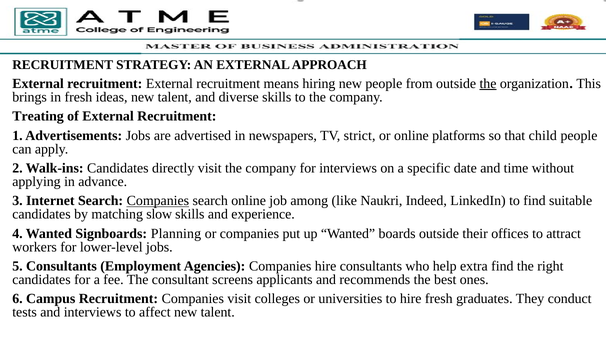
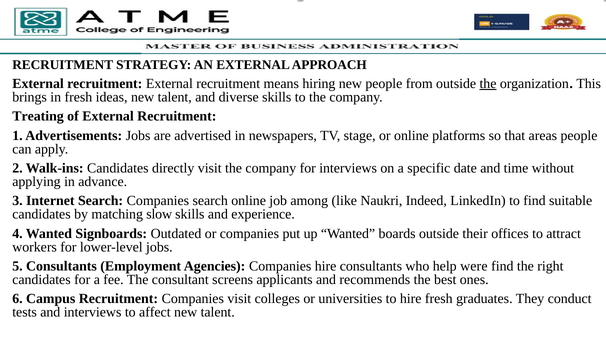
strict: strict -> stage (360, 135)
child: child -> areas (543, 135)
Companies underline: present -> none (158, 201)
Planning: Planning -> Outdated (176, 233)
extra: extra -> were (474, 266)
